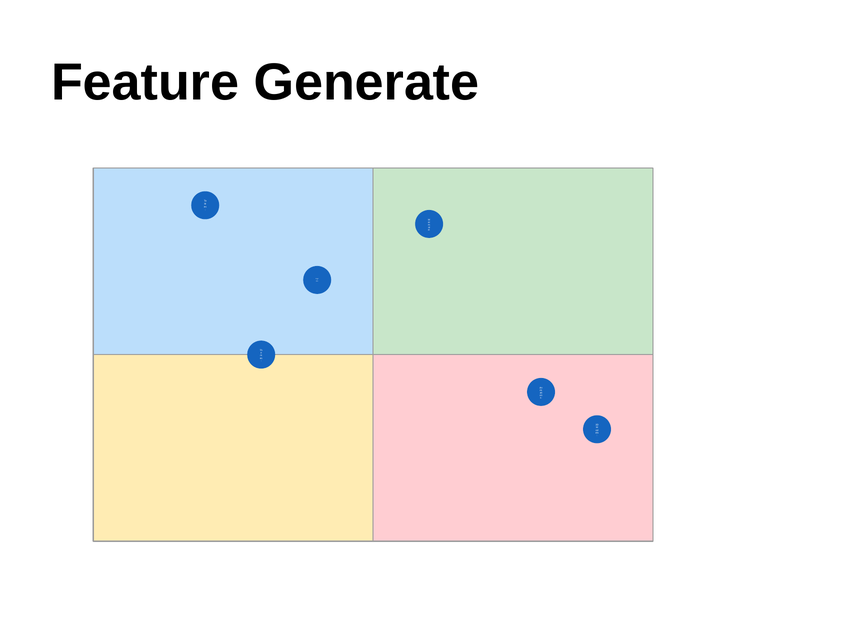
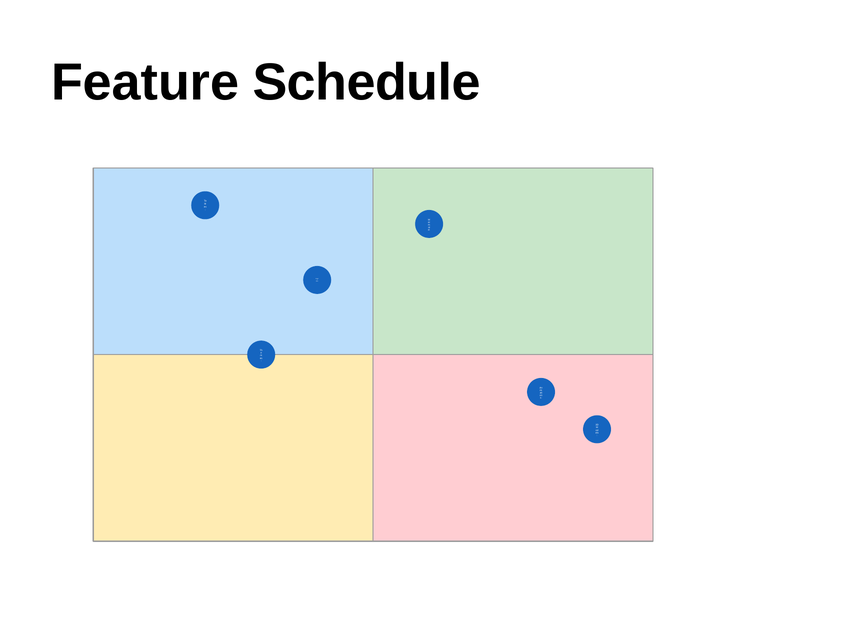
Generate: Generate -> Schedule (367, 83)
